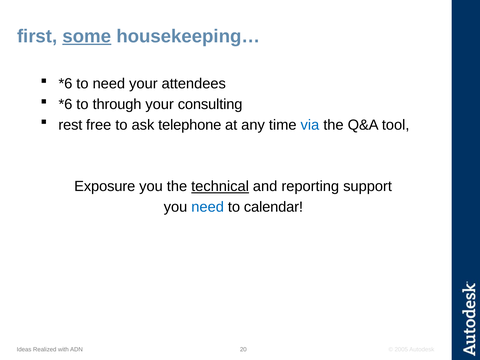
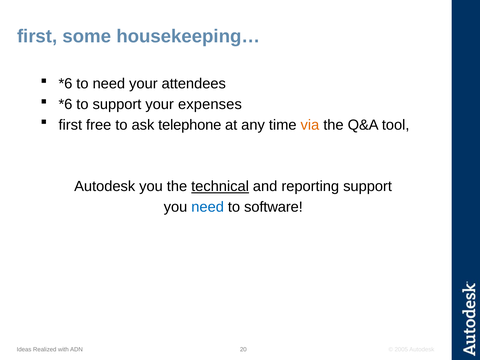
some underline: present -> none (87, 36)
to through: through -> support (117, 104)
consulting: consulting -> expenses (210, 104)
rest: rest -> first (70, 125)
via colour: blue -> orange (310, 125)
Exposure: Exposure -> Autodesk (105, 186)
calendar: calendar -> software (273, 207)
